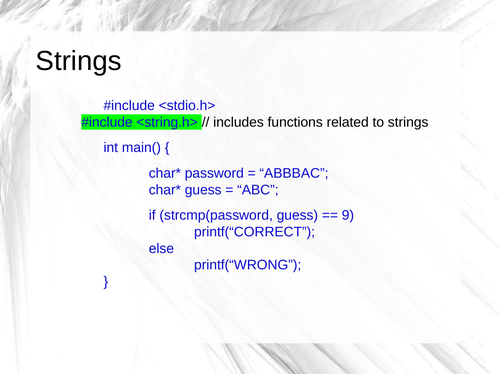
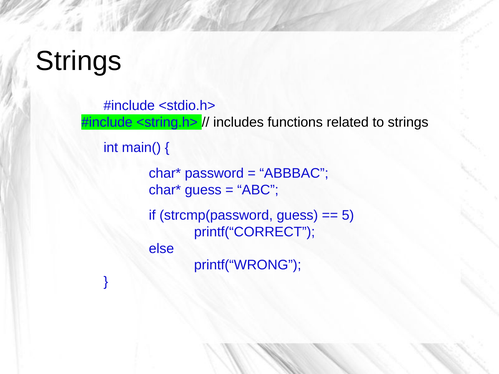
9: 9 -> 5 (348, 215)
